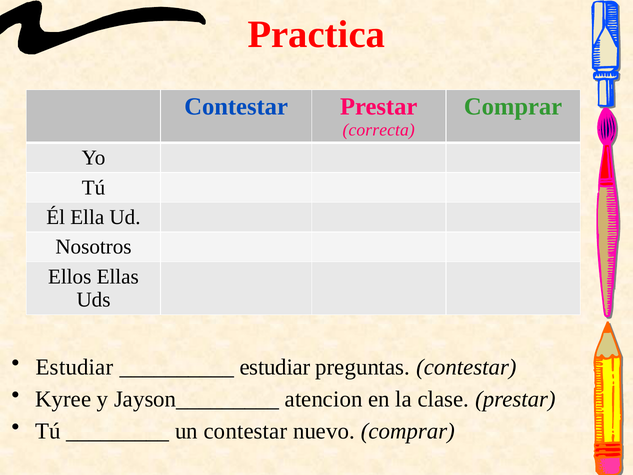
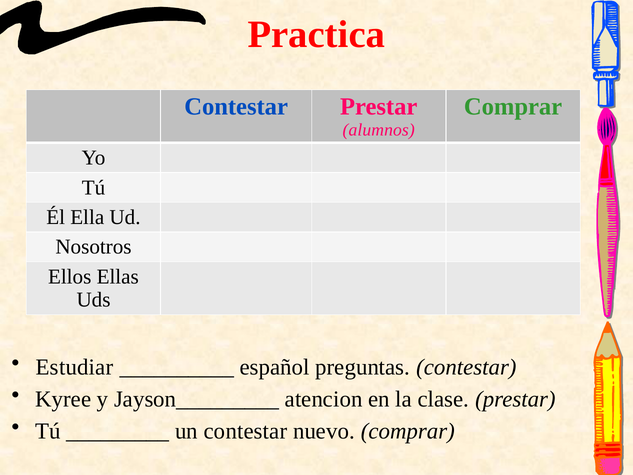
correcta: correcta -> alumnos (379, 130)
estudiar: estudiar -> español (275, 367)
